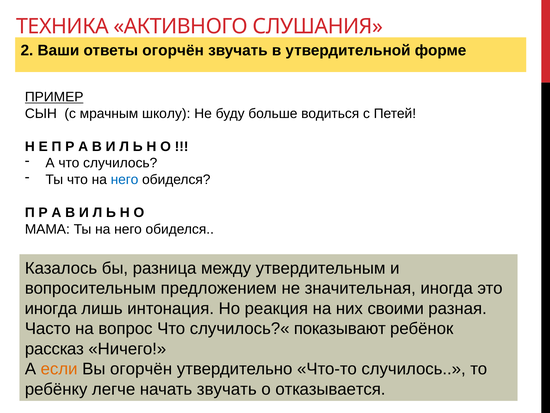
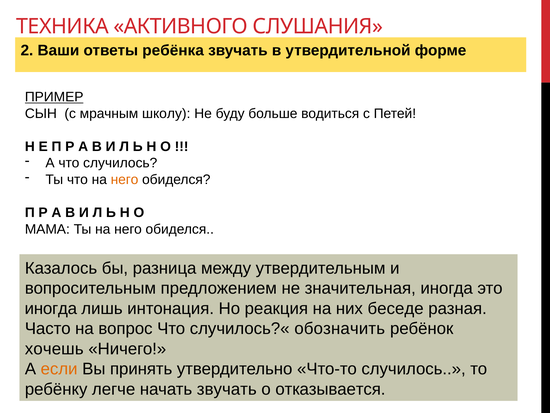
ответы огорчён: огорчён -> ребёнка (173, 50)
него colour: blue -> orange (125, 179)
своими: своими -> беседе (396, 308)
показывают: показывают -> обозначить (340, 328)
рассказ: рассказ -> хочешь (54, 348)
Вы огорчён: огорчён -> принять (141, 369)
